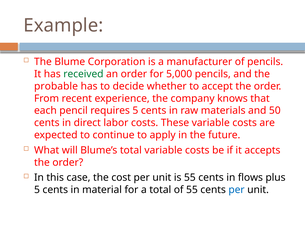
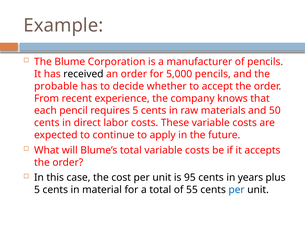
received colour: green -> black (83, 74)
is 55: 55 -> 95 (190, 177)
flows: flows -> years (250, 177)
